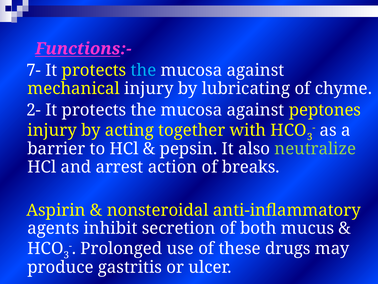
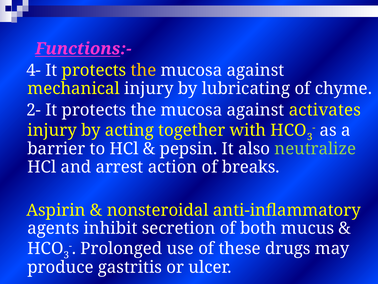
7-: 7- -> 4- (34, 70)
the colour: light blue -> yellow (144, 70)
peptones: peptones -> activates (325, 110)
